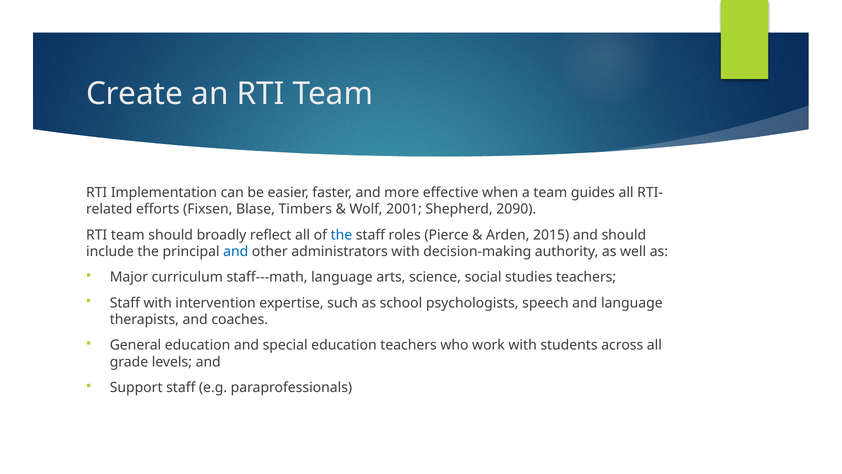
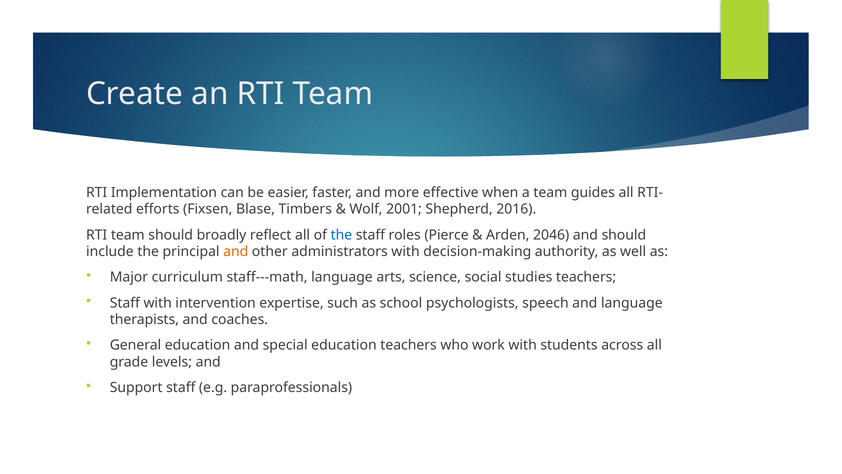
2090: 2090 -> 2016 (516, 209)
2015: 2015 -> 2046 (551, 235)
and colour: blue -> orange (236, 252)
